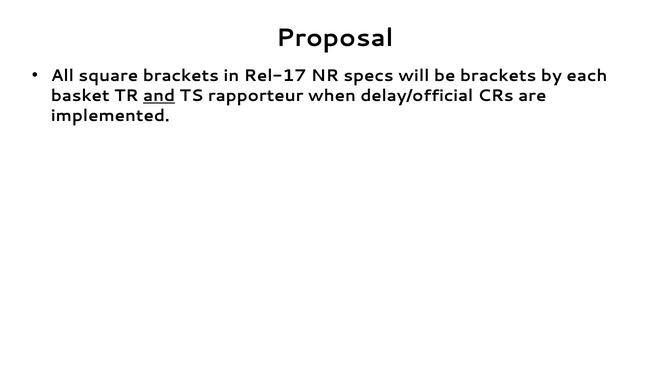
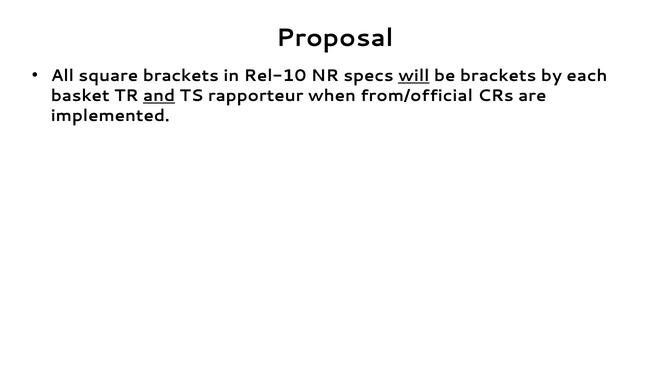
Rel-17: Rel-17 -> Rel-10 (275, 76)
will underline: none -> present (414, 76)
delay/official: delay/official -> from/official (417, 96)
